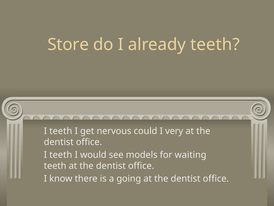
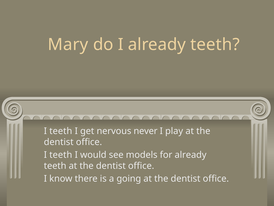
Store: Store -> Mary (68, 45)
could: could -> never (146, 131)
very: very -> play (174, 131)
for waiting: waiting -> already (191, 155)
